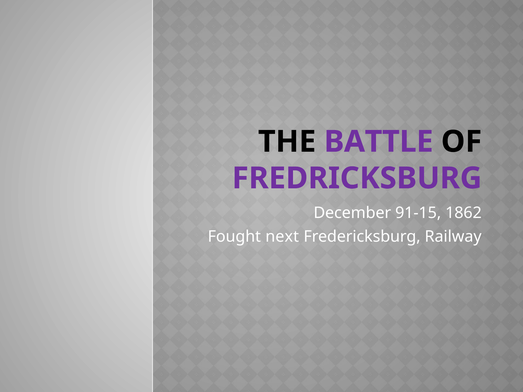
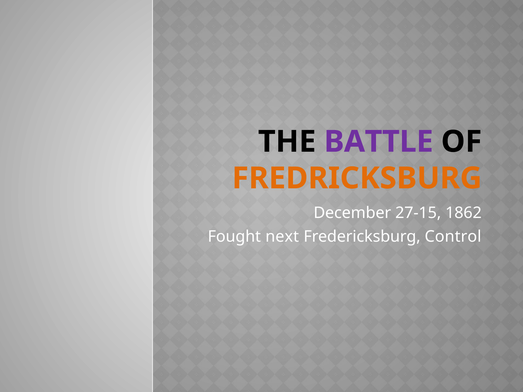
FREDRICKSBURG colour: purple -> orange (357, 178)
91-15: 91-15 -> 27-15 (418, 213)
Railway: Railway -> Control (453, 237)
